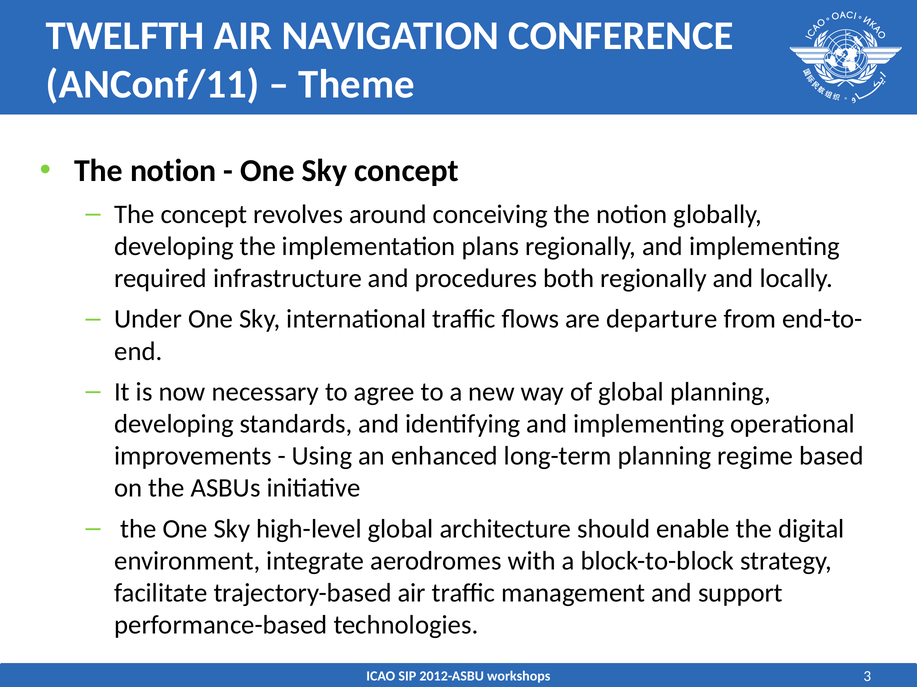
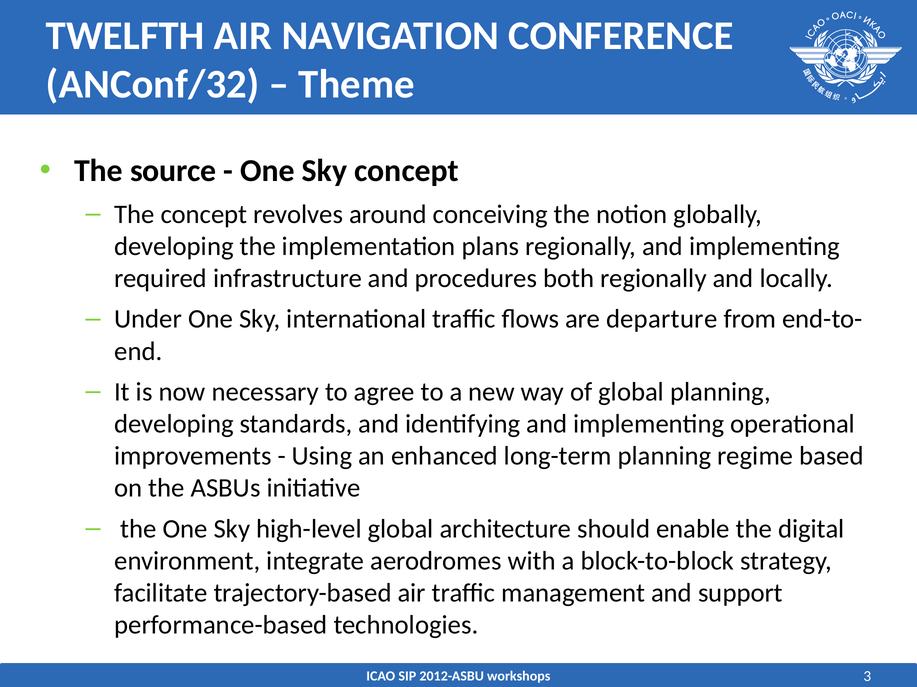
ANConf/11: ANConf/11 -> ANConf/32 (153, 85)
notion: notion -> source (173, 171)
